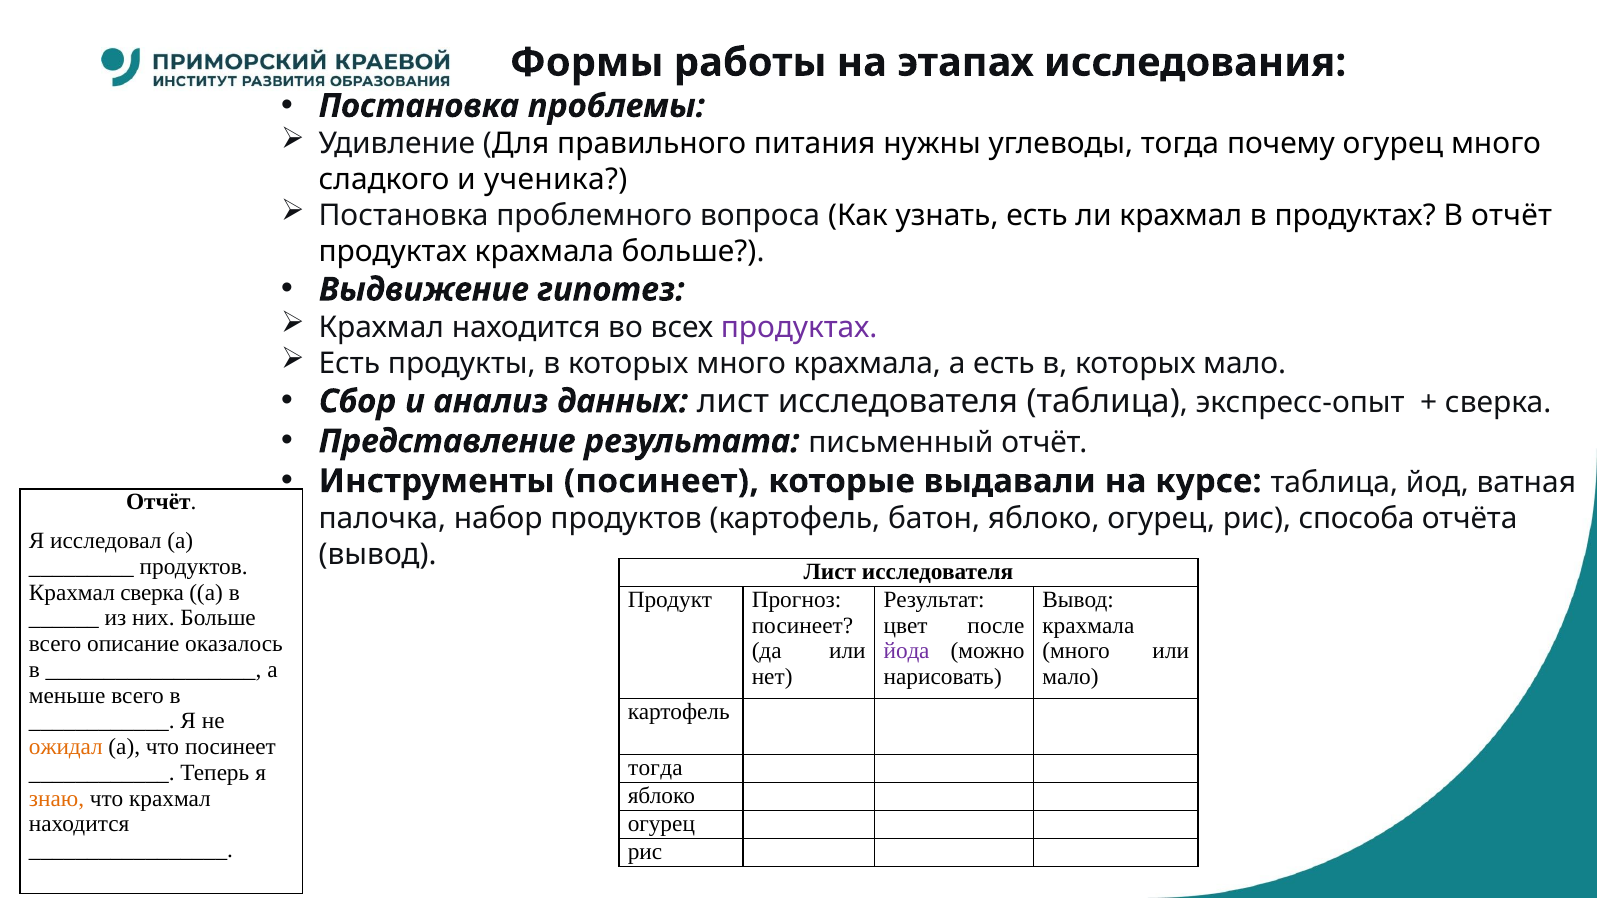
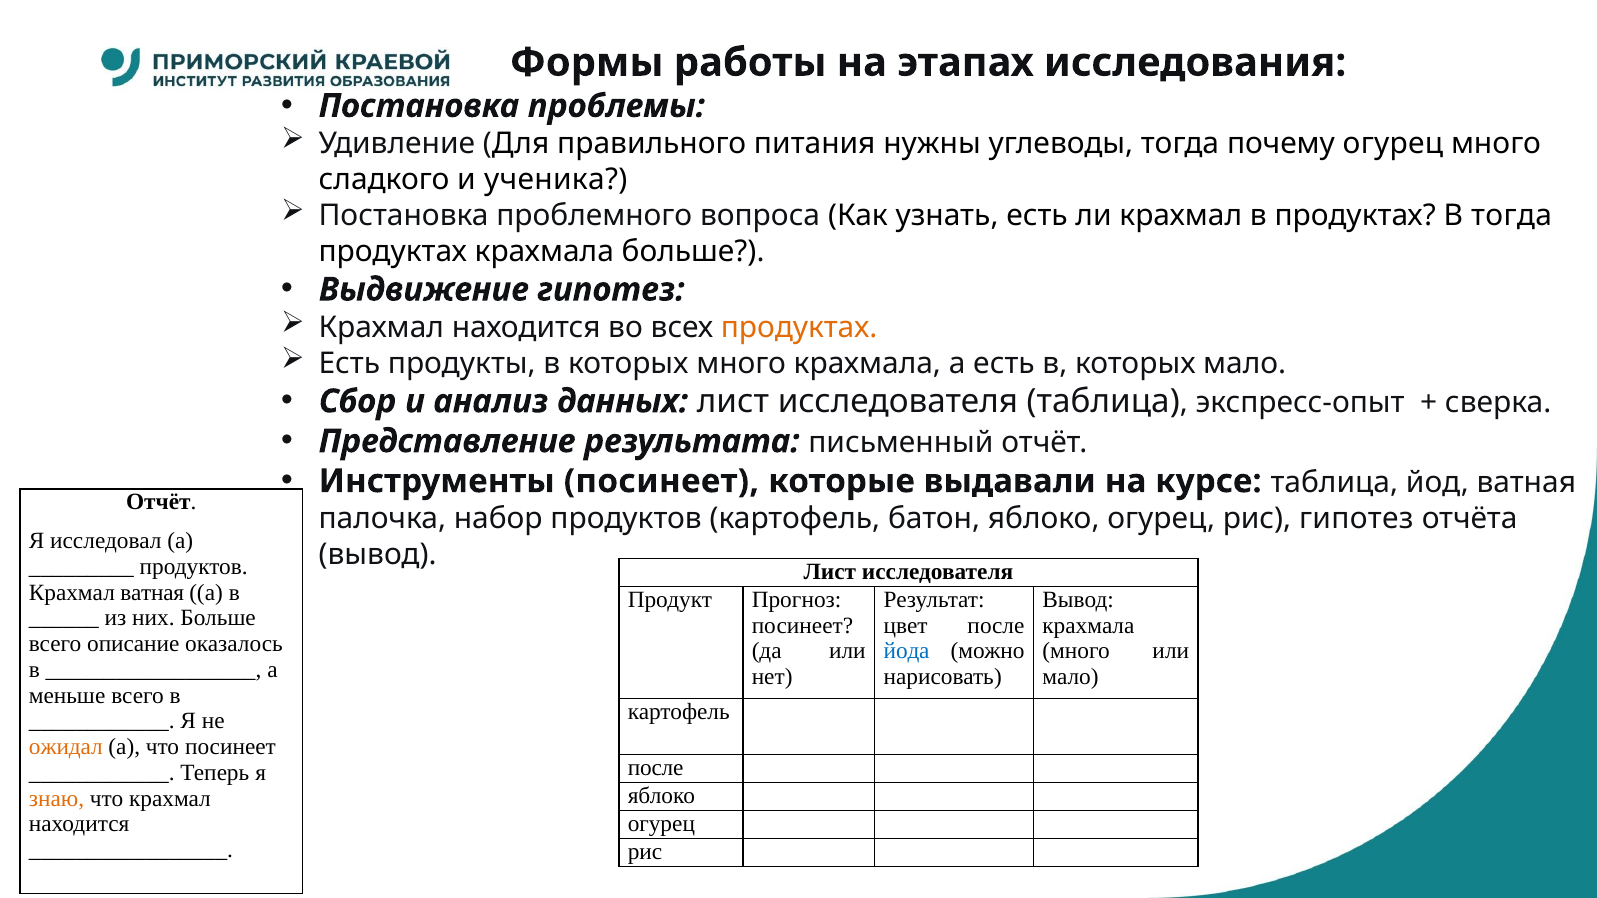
В отчёт: отчёт -> тогда (1512, 216)
продуктах colour: purple -> orange (799, 327)
рис способа: способа -> гипотез (1356, 519)
Крахмал сверка: сверка -> ватная (152, 593)
йода colour: purple -> blue (907, 651)
тогда: тогда -> после (656, 768)
